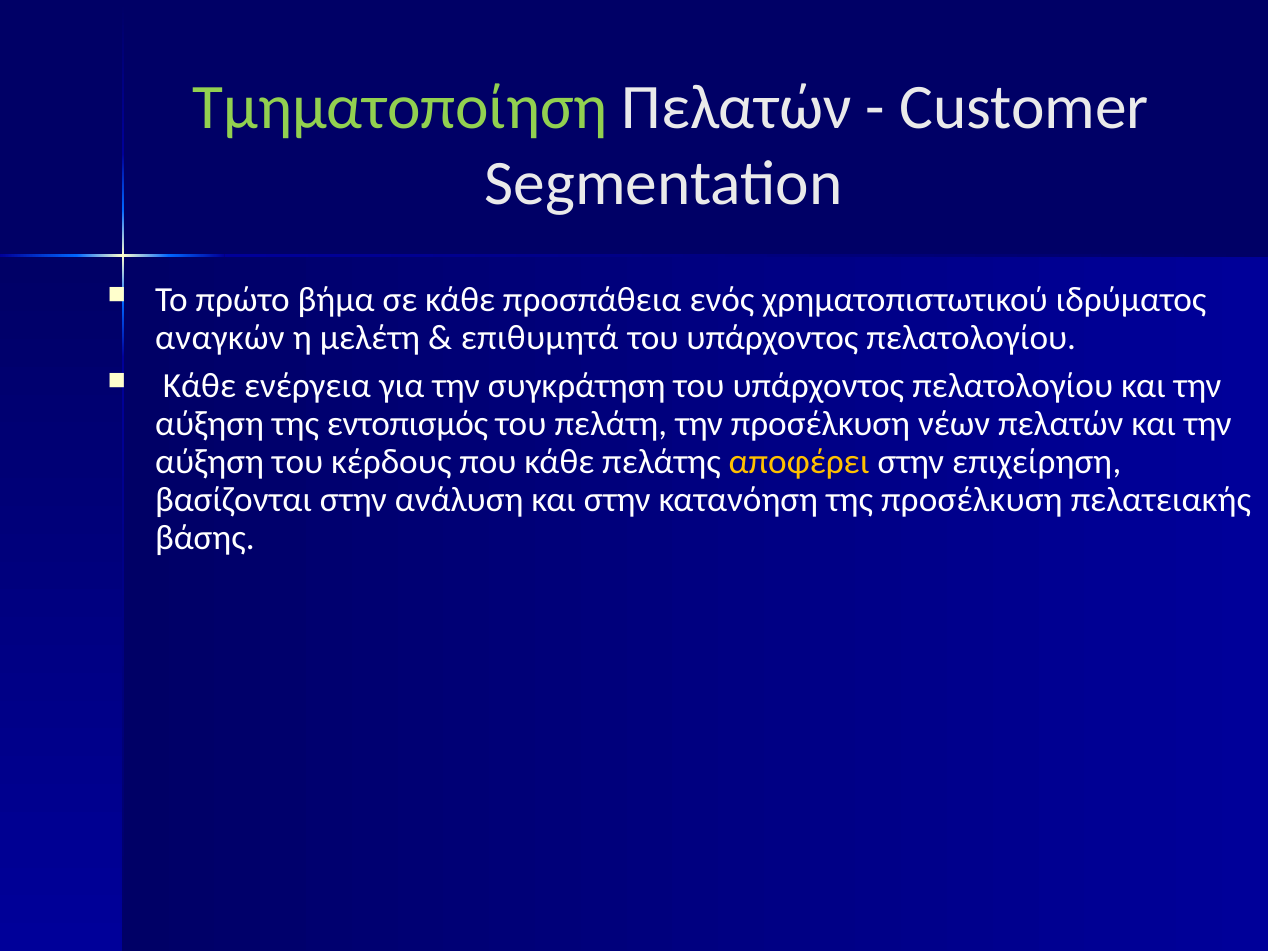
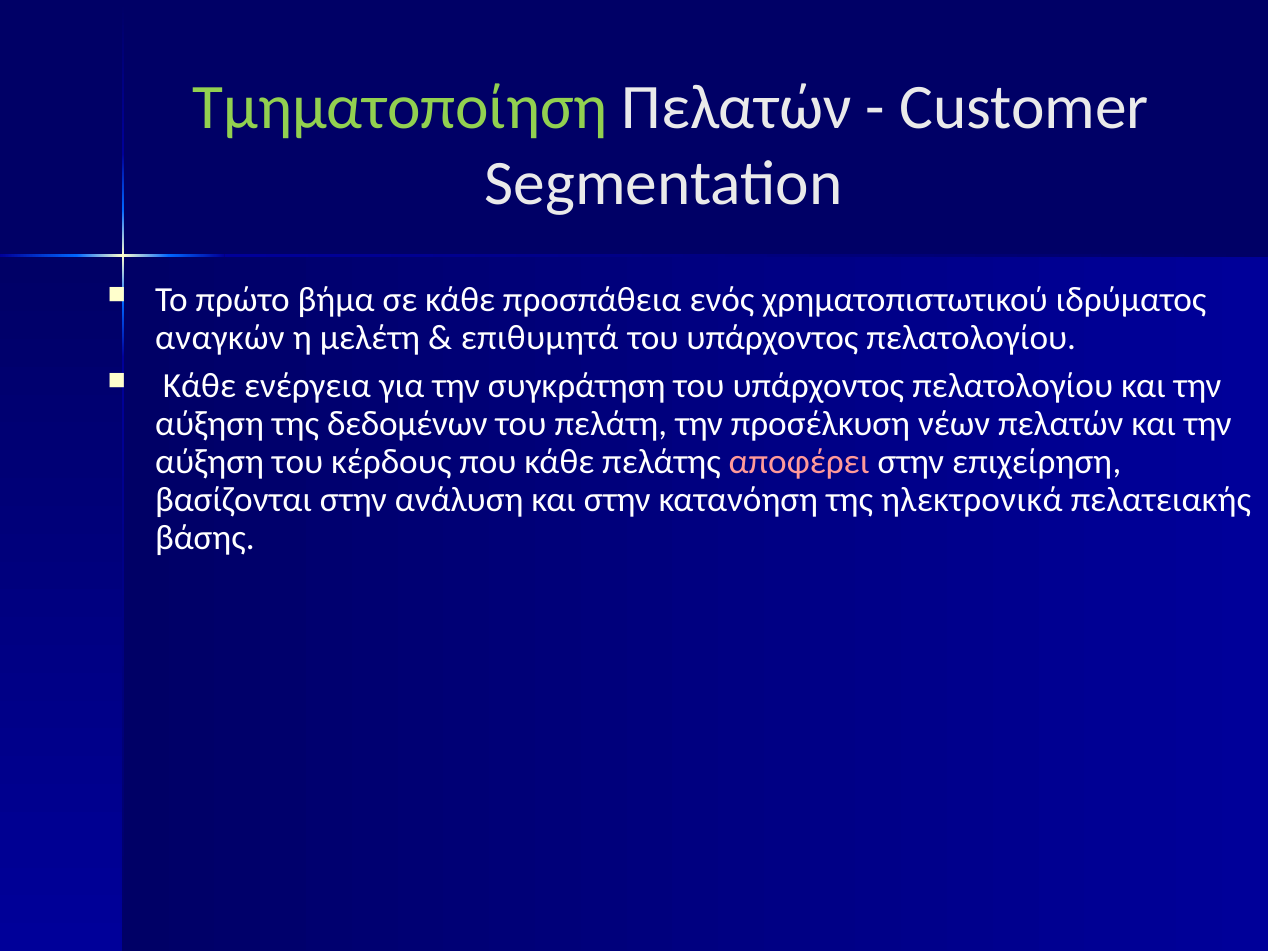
εντοπισμός: εντοπισμός -> δεδομένων (407, 424)
αποφέρει colour: yellow -> pink (799, 462)
της προσέλκυση: προσέλκυση -> ηλεκτρονικά (972, 500)
